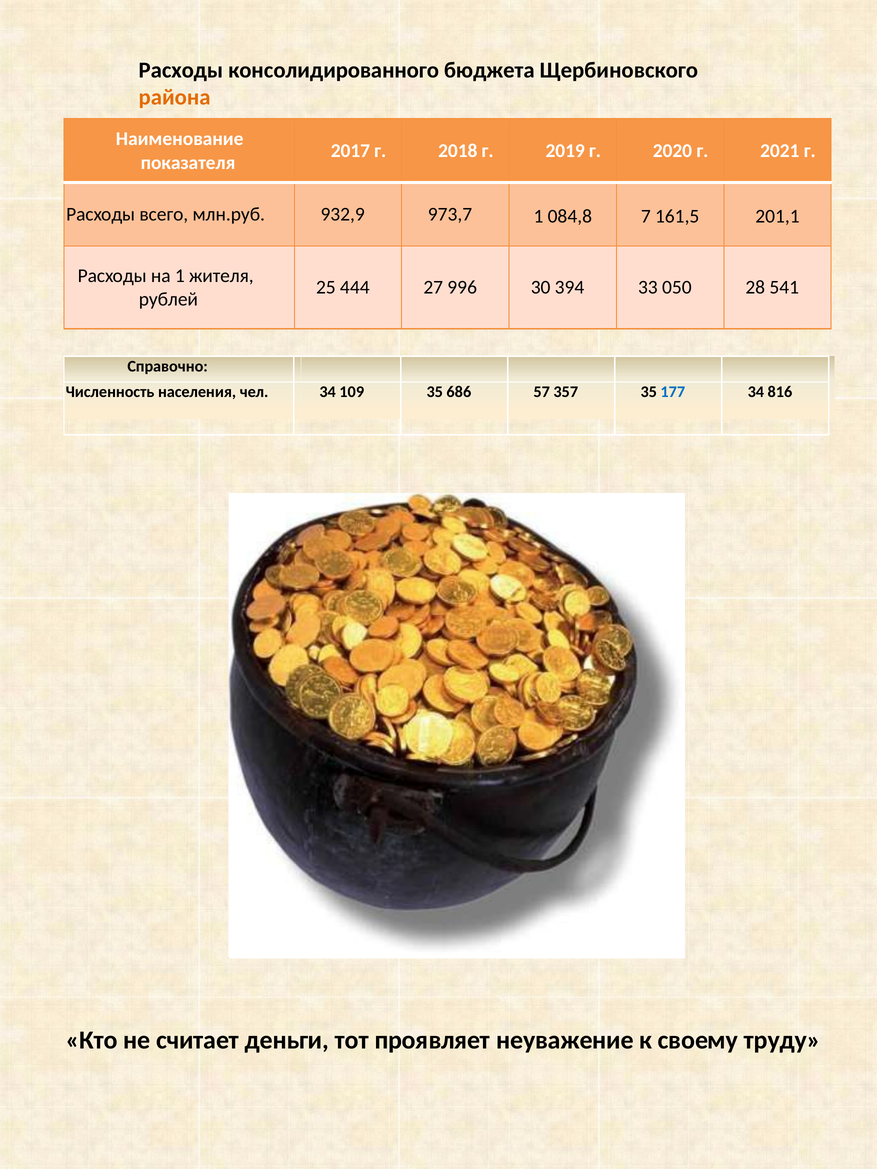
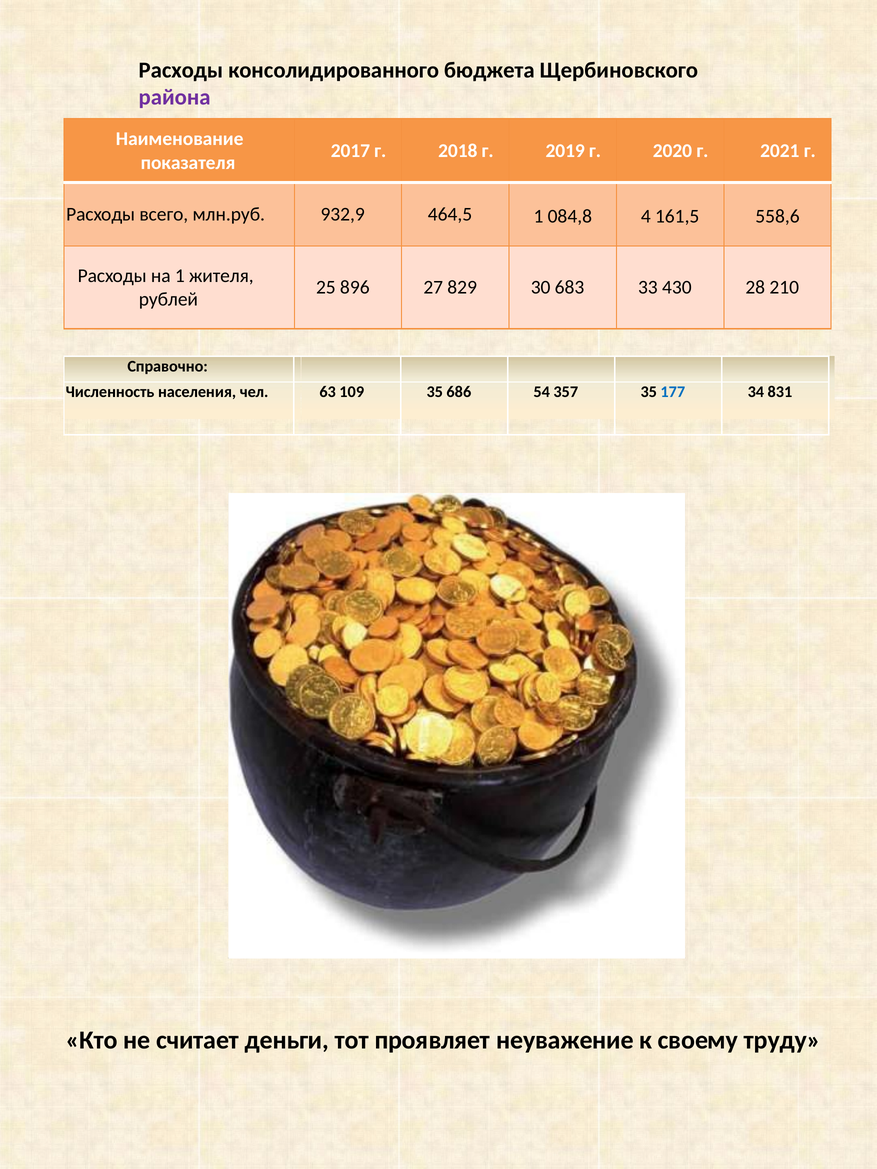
района colour: orange -> purple (175, 97)
973,7: 973,7 -> 464,5 (450, 214)
7: 7 -> 4 (646, 216)
201,1: 201,1 -> 558,6 (777, 216)
444: 444 -> 896 (355, 288)
996: 996 -> 829 (462, 288)
394: 394 -> 683 (570, 288)
050: 050 -> 430 (677, 288)
541: 541 -> 210 (784, 288)
чел 34: 34 -> 63 (328, 392)
57: 57 -> 54 (542, 392)
816: 816 -> 831 (780, 392)
